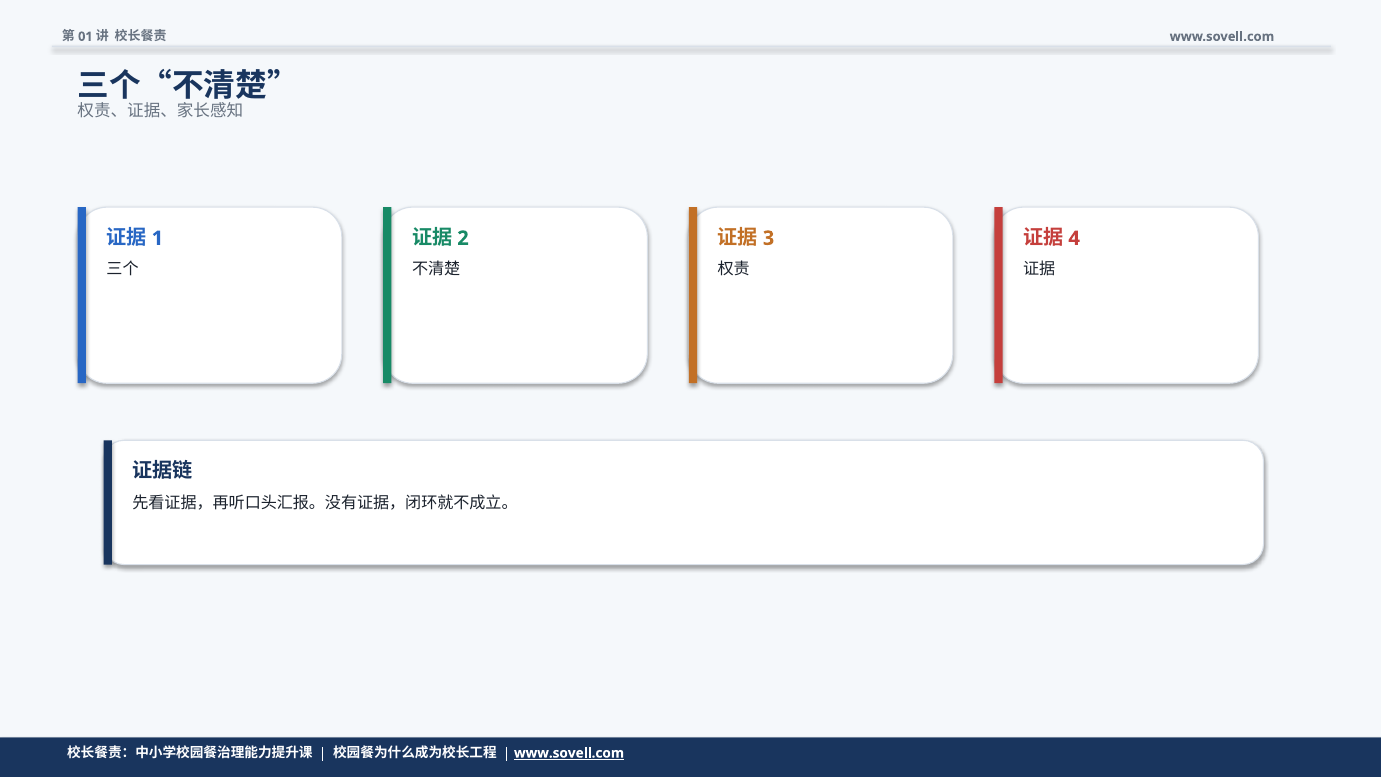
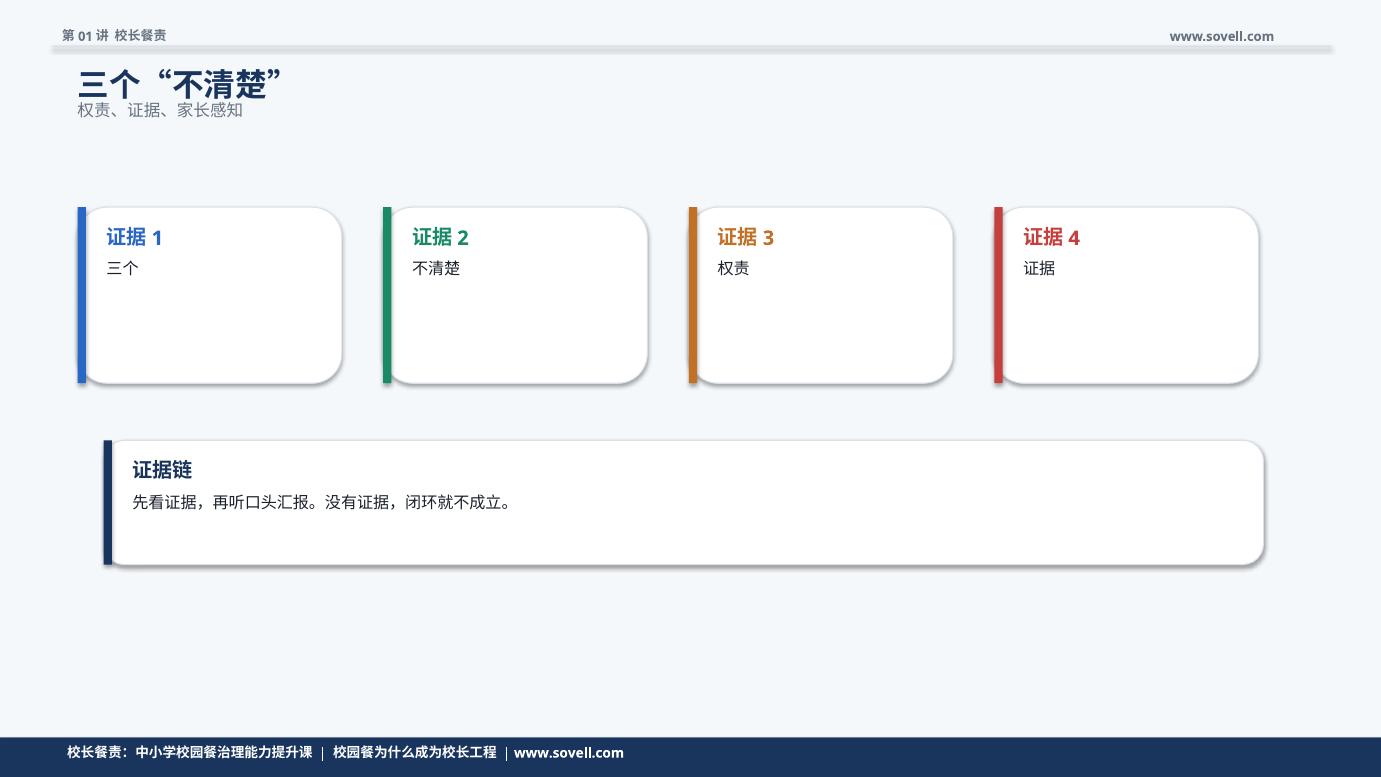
www.sovell.com underline: present -> none (569, 753)
